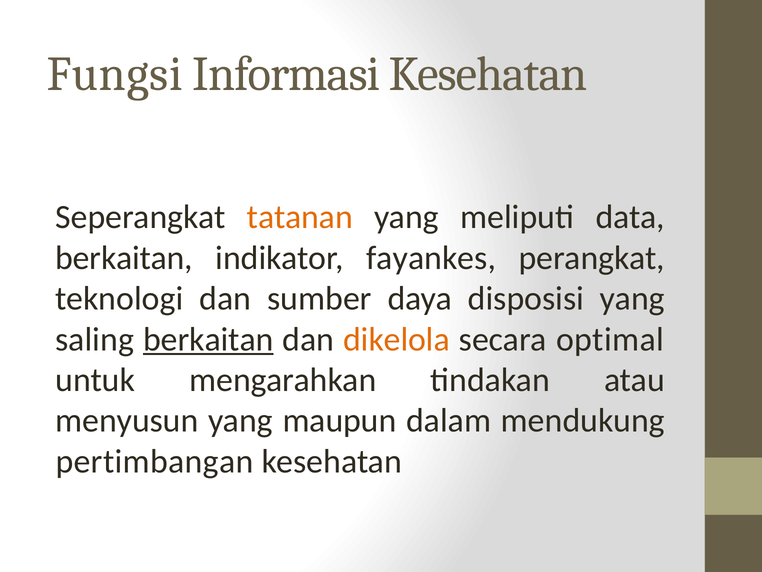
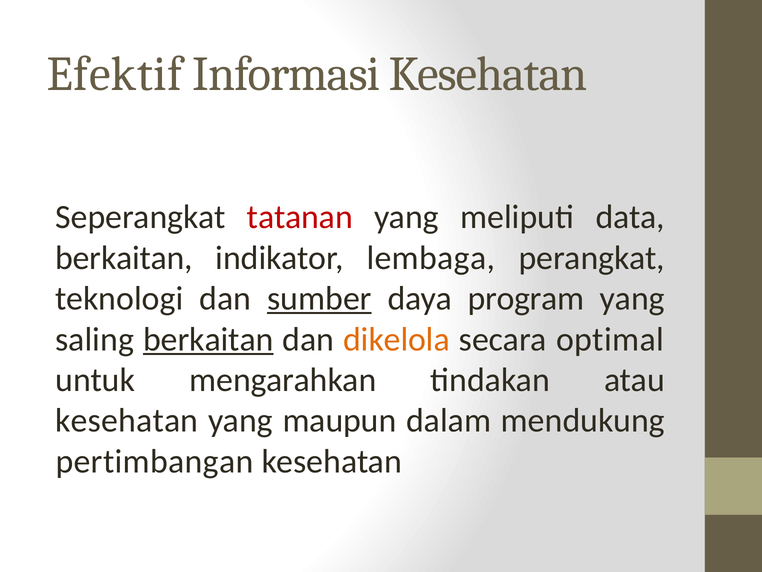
Fungsi: Fungsi -> Efektif (115, 74)
tatanan colour: orange -> red (300, 217)
fayankes: fayankes -> lembaga (431, 258)
sumber underline: none -> present (319, 298)
disposisi: disposisi -> program (526, 298)
menyusun: menyusun -> kesehatan (127, 420)
